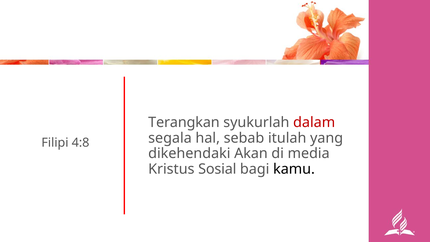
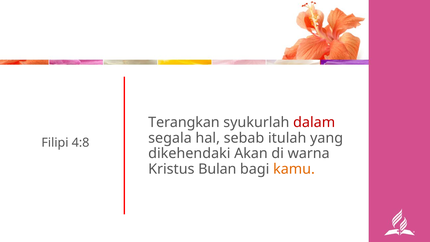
media: media -> warna (309, 153)
Sosial: Sosial -> Bulan (217, 169)
kamu colour: black -> orange (294, 169)
